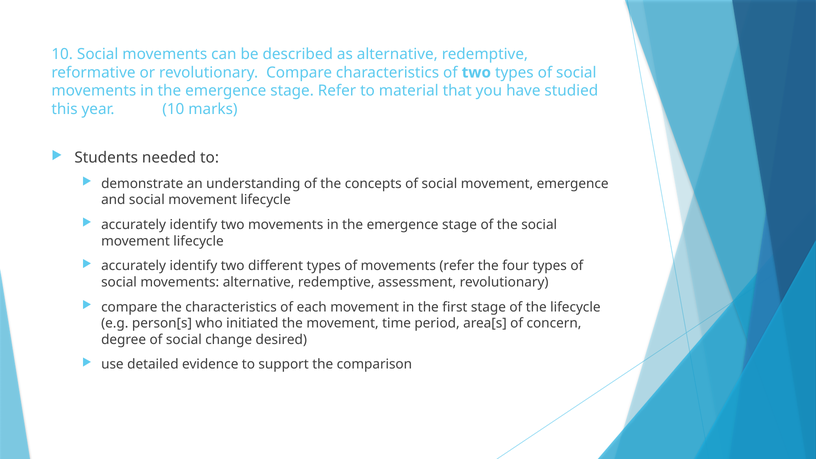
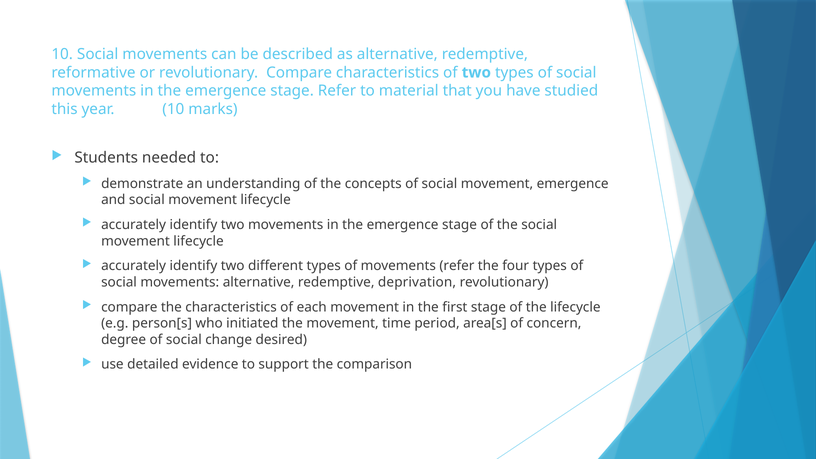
assessment: assessment -> deprivation (417, 282)
